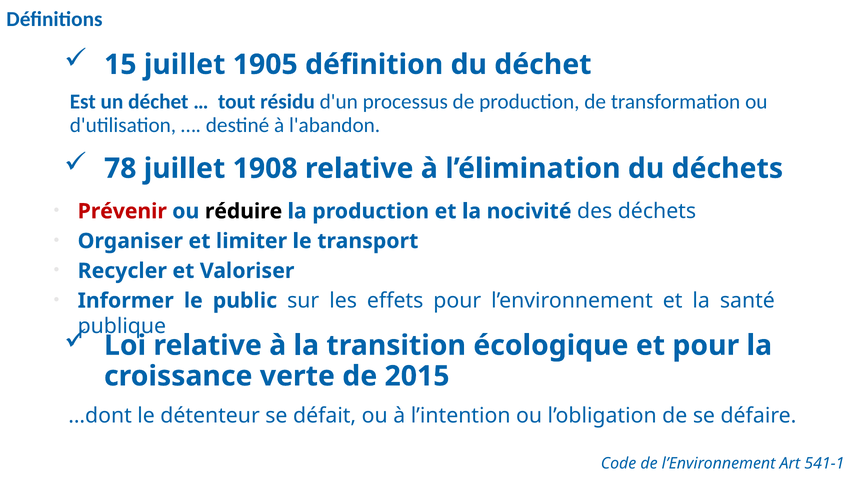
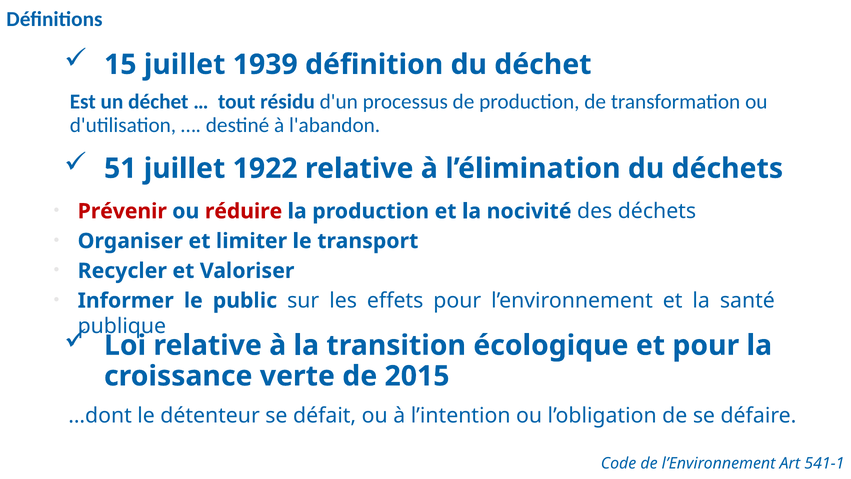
1905: 1905 -> 1939 (265, 64)
78: 78 -> 51 (120, 168)
1908: 1908 -> 1922 (265, 168)
réduire colour: black -> red (244, 211)
